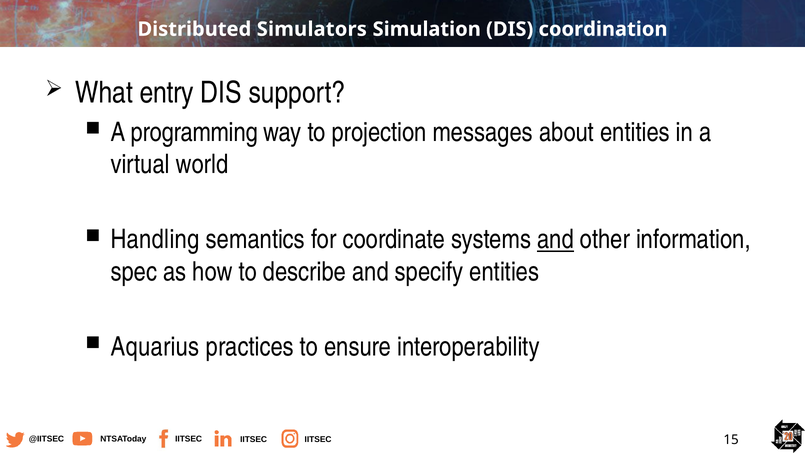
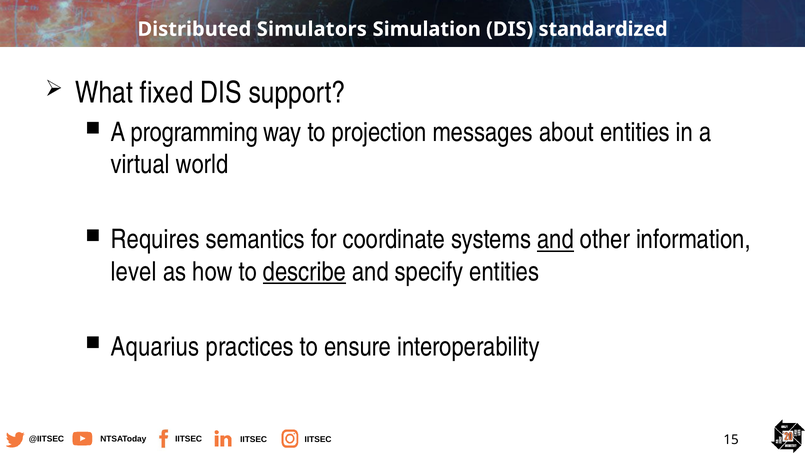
coordination: coordination -> standardized (603, 29)
entry: entry -> fixed (167, 93)
Handling: Handling -> Requires (155, 240)
spec: spec -> level (134, 272)
describe underline: none -> present (304, 272)
